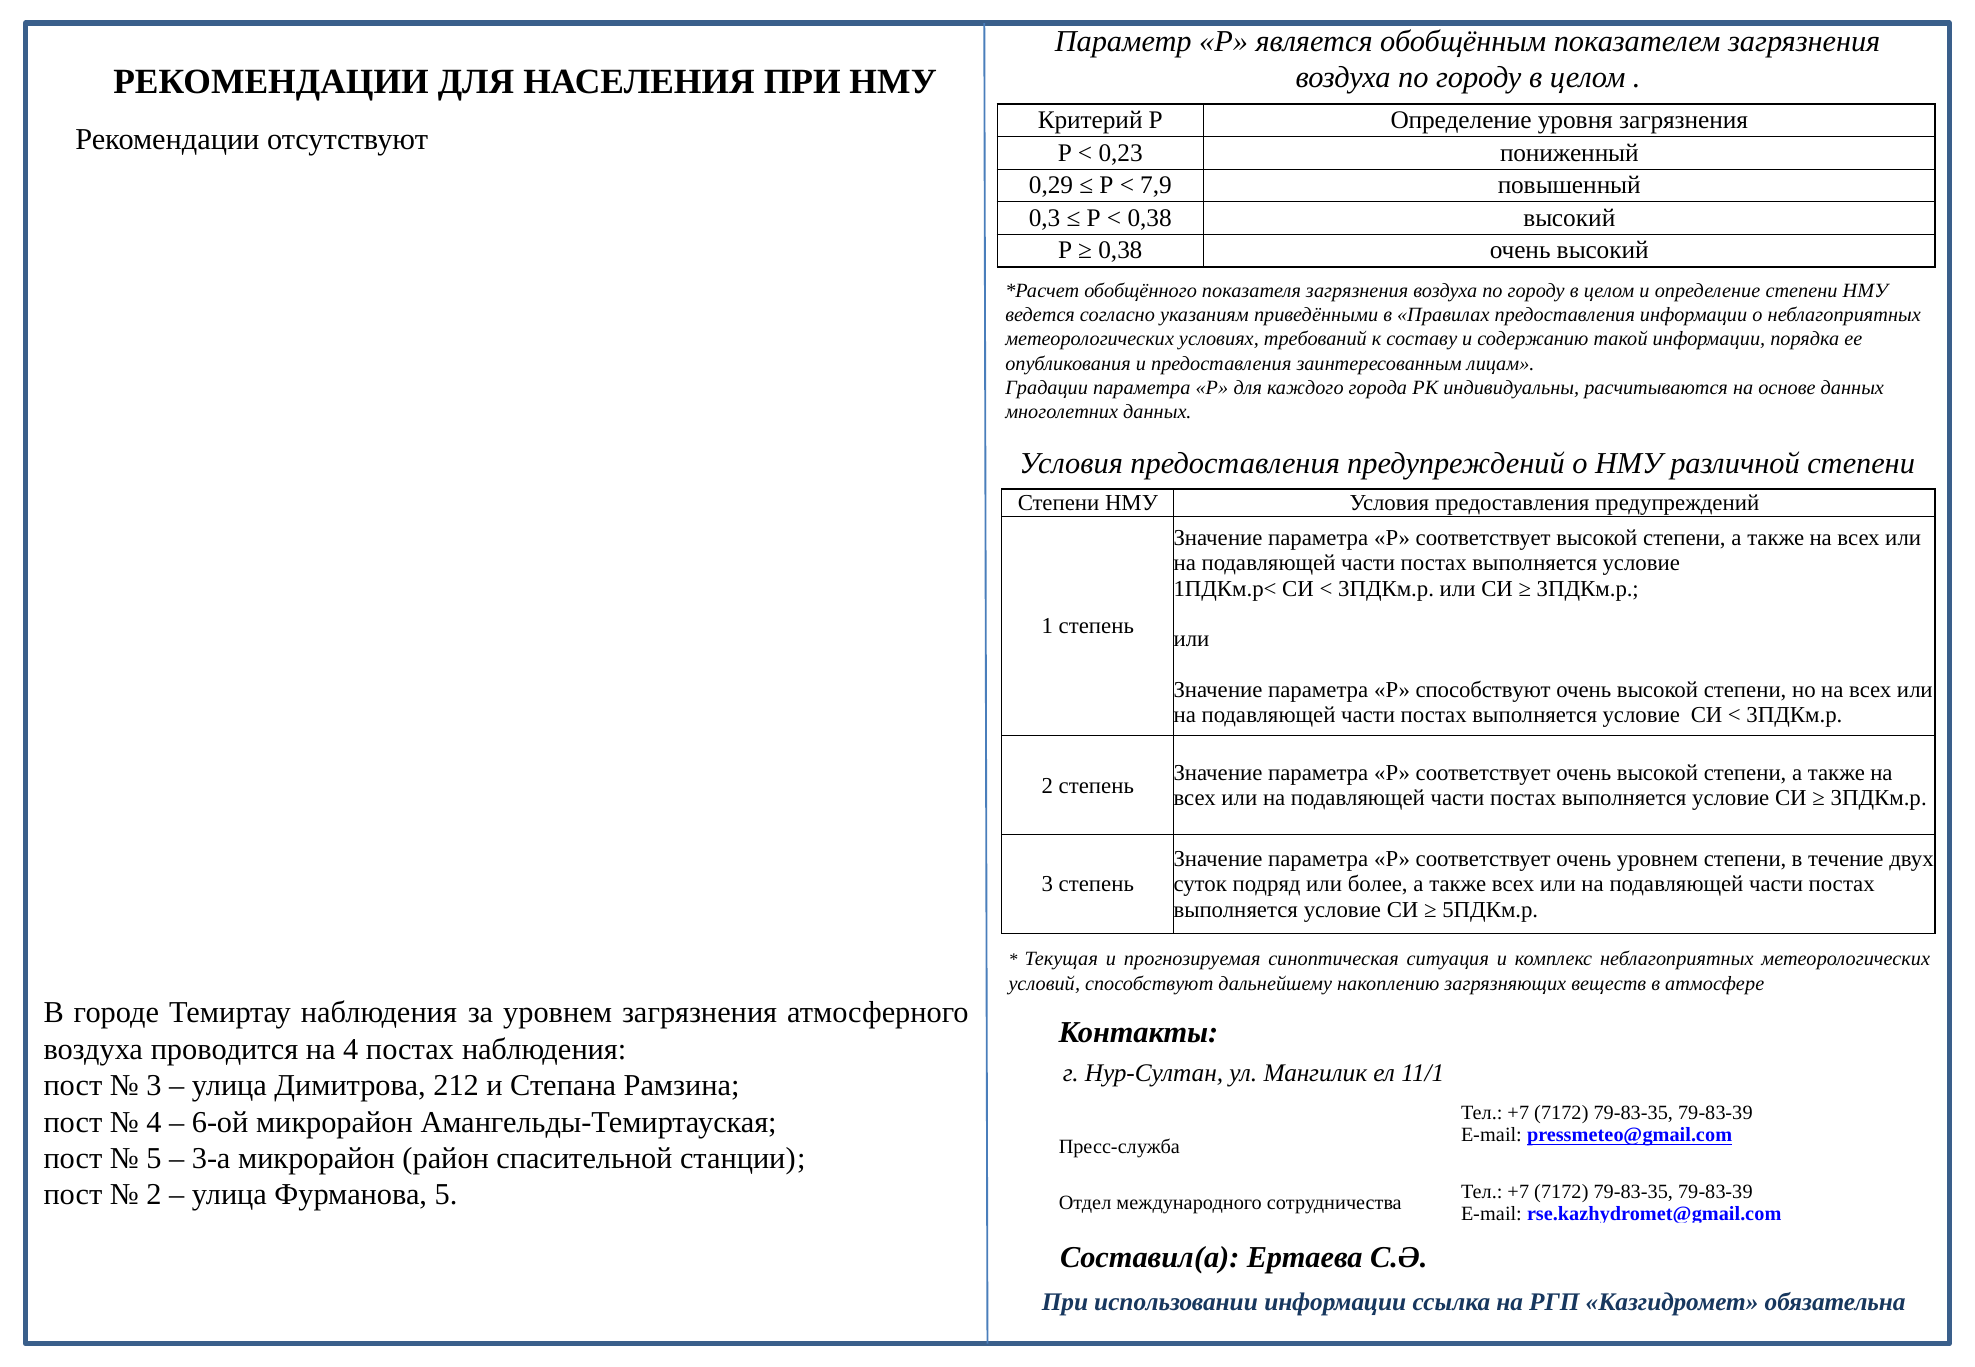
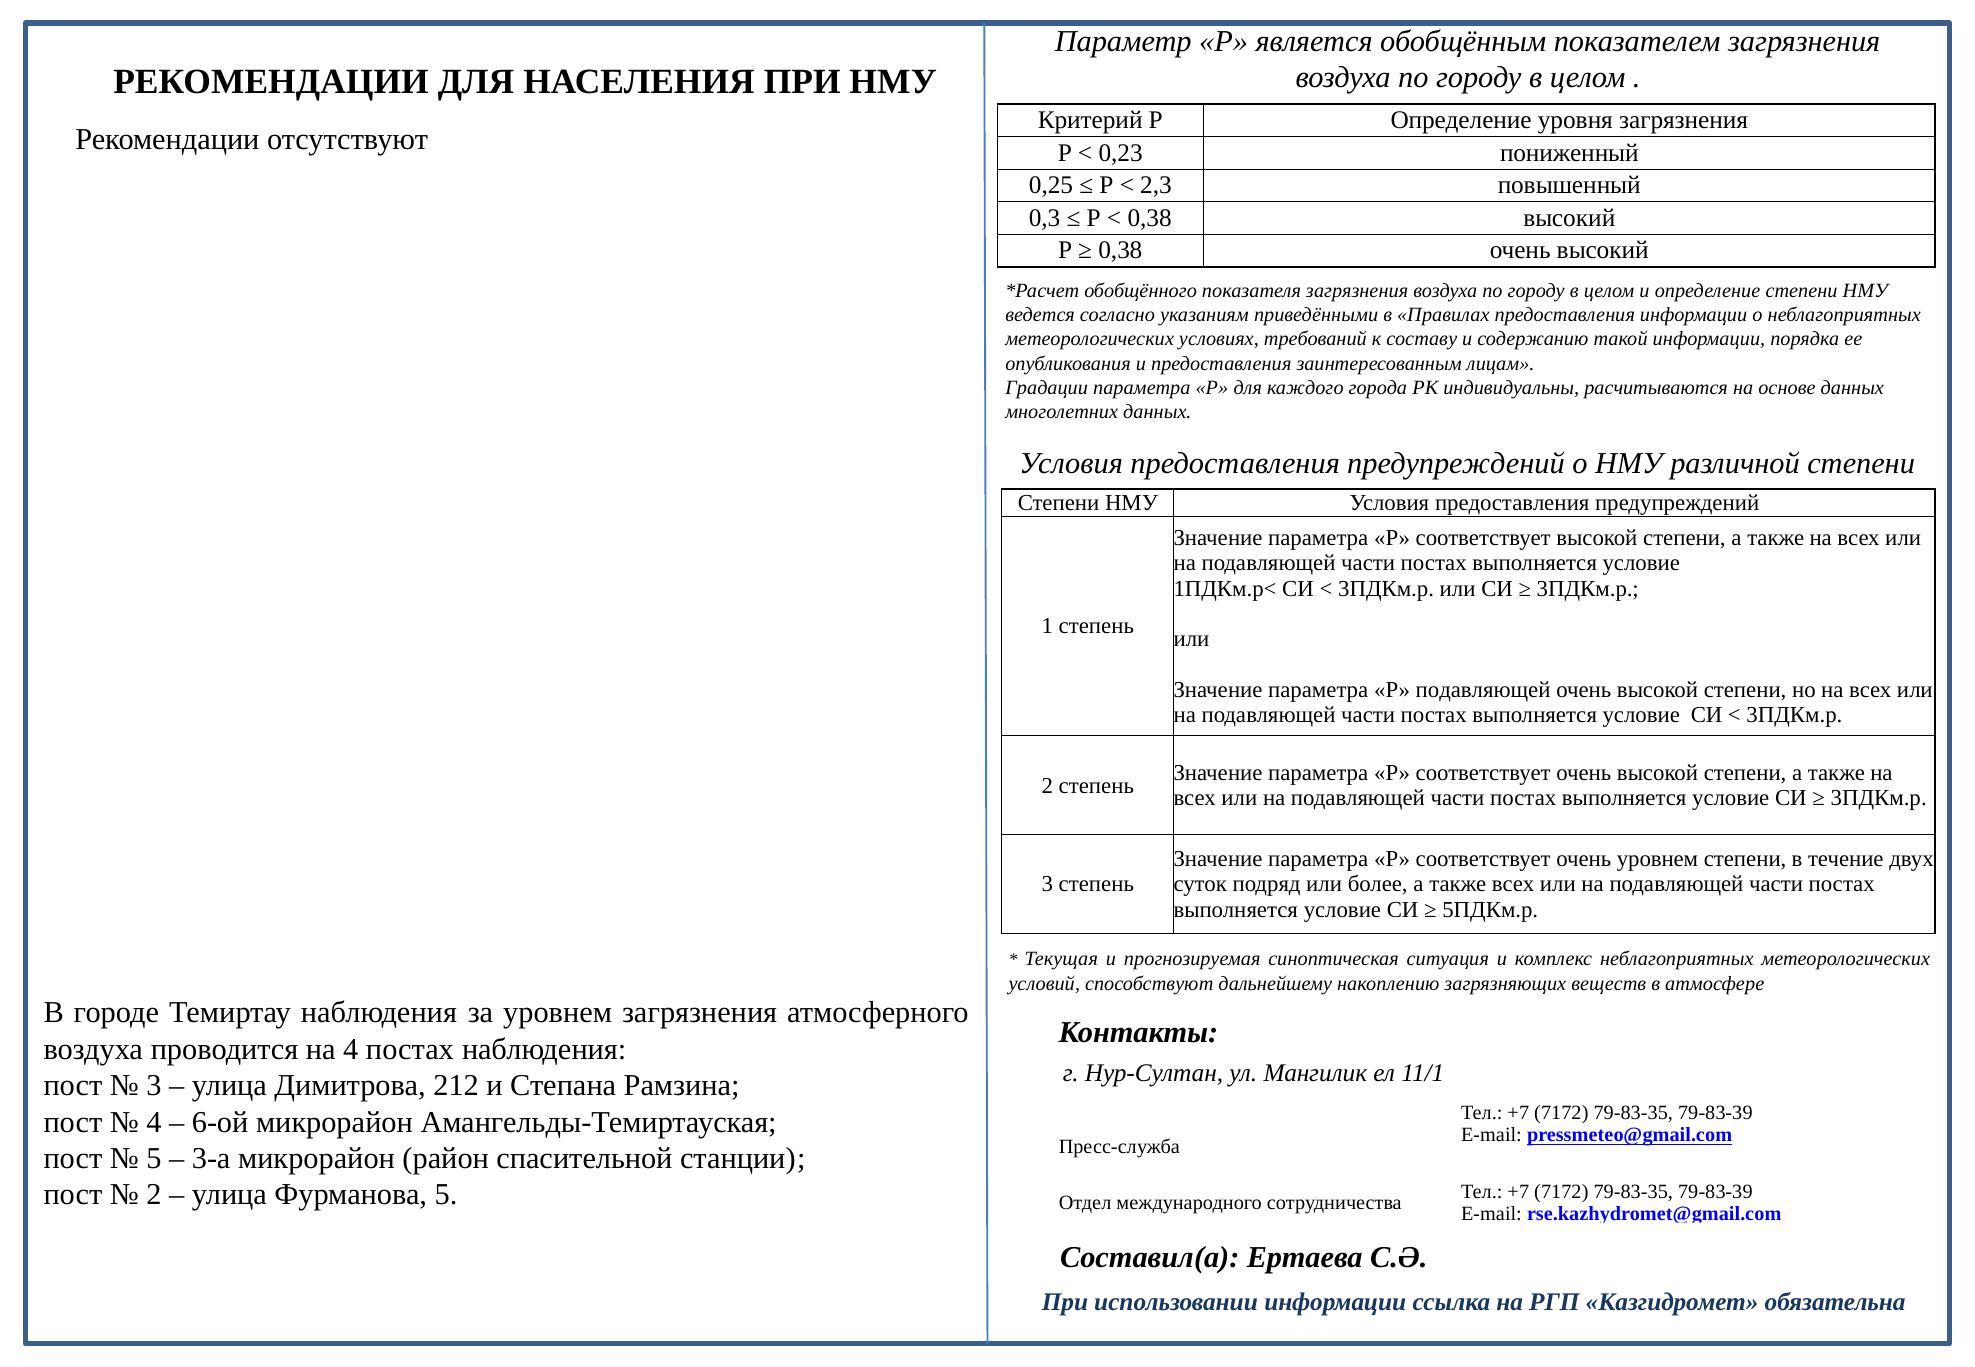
0,29: 0,29 -> 0,25 (1051, 185)
7,9: 7,9 -> 2,3 (1156, 185)
Р способствуют: способствуют -> подавляющей (1483, 690)
